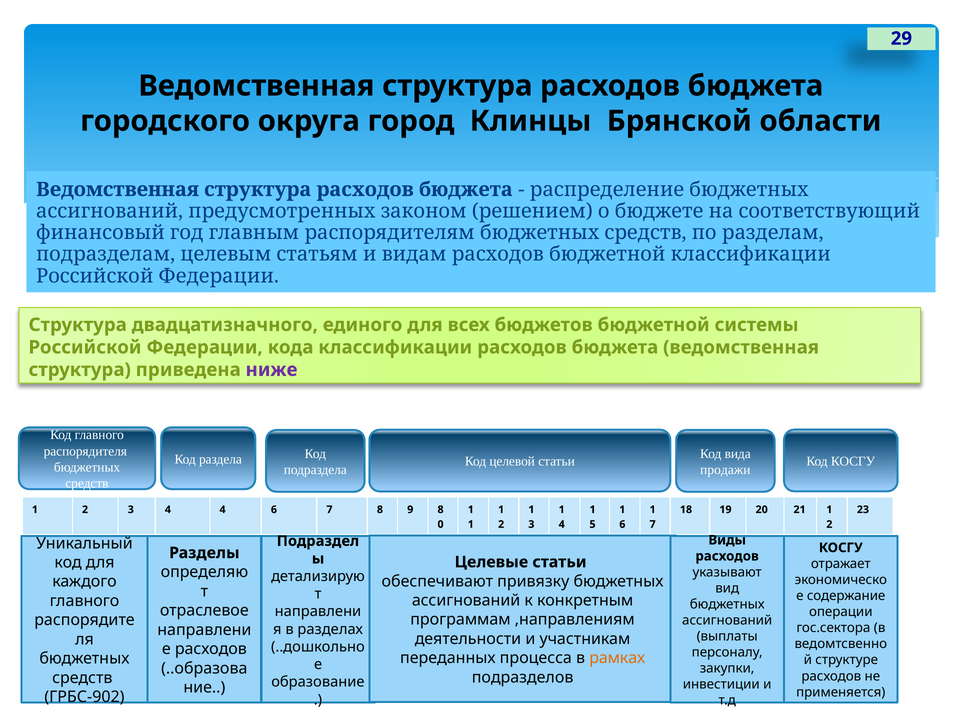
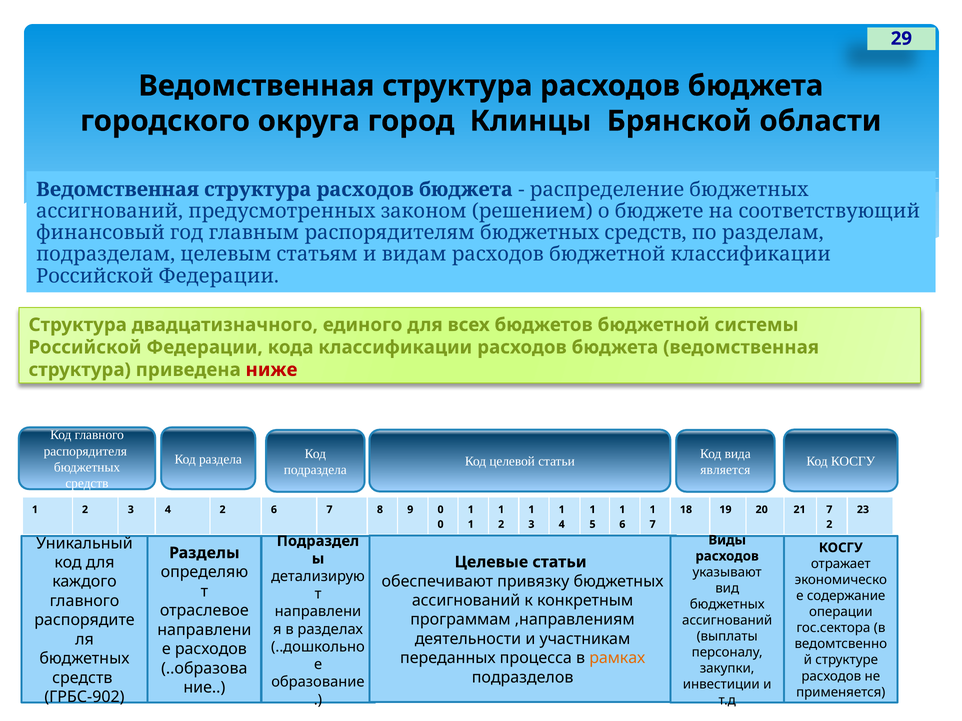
ниже colour: purple -> red (272, 370)
продажи: продажи -> является (725, 470)
4 4: 4 -> 2 (223, 510)
9 8: 8 -> 0 (441, 510)
21 1: 1 -> 7 (829, 510)
